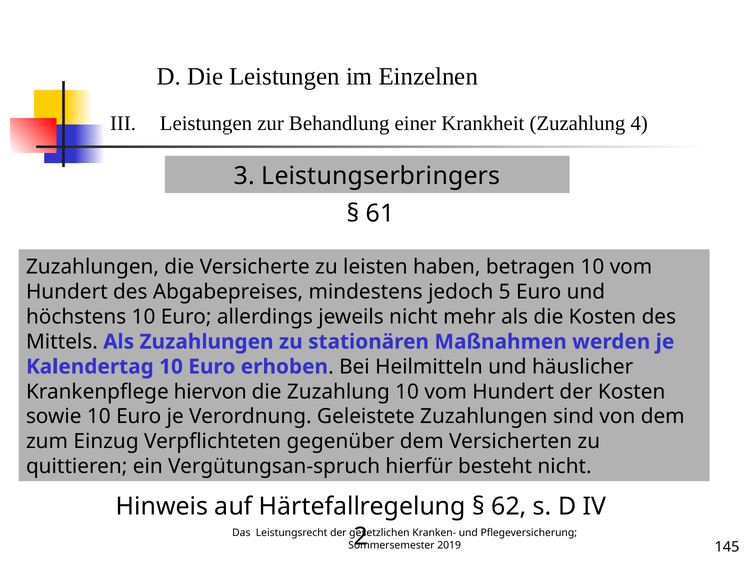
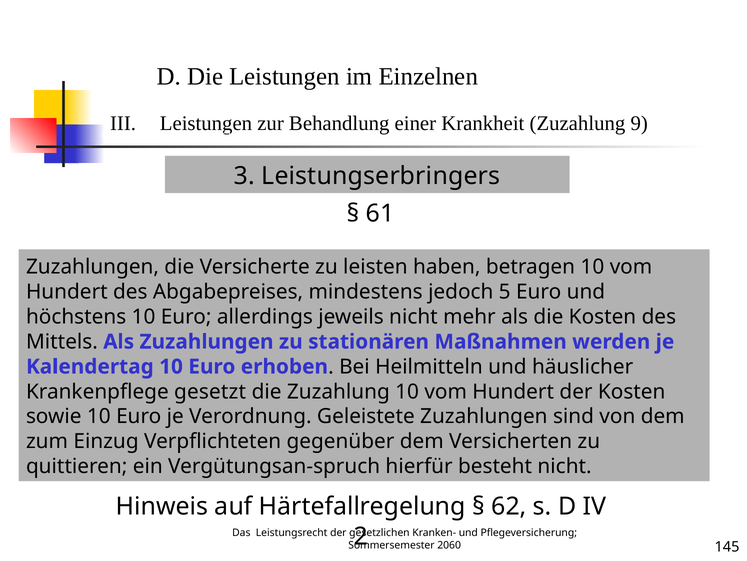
4: 4 -> 9 (639, 123)
hiervon: hiervon -> gesetzt (210, 391)
2019: 2019 -> 2060 (449, 545)
